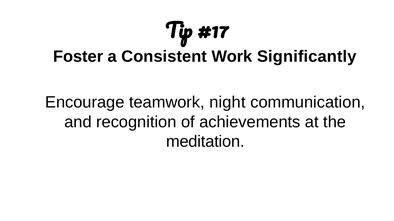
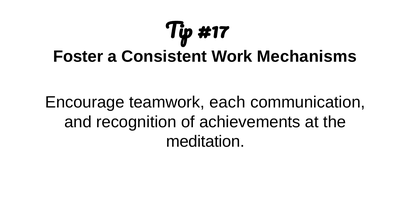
Significantly: Significantly -> Mechanisms (307, 57)
night: night -> each (227, 103)
